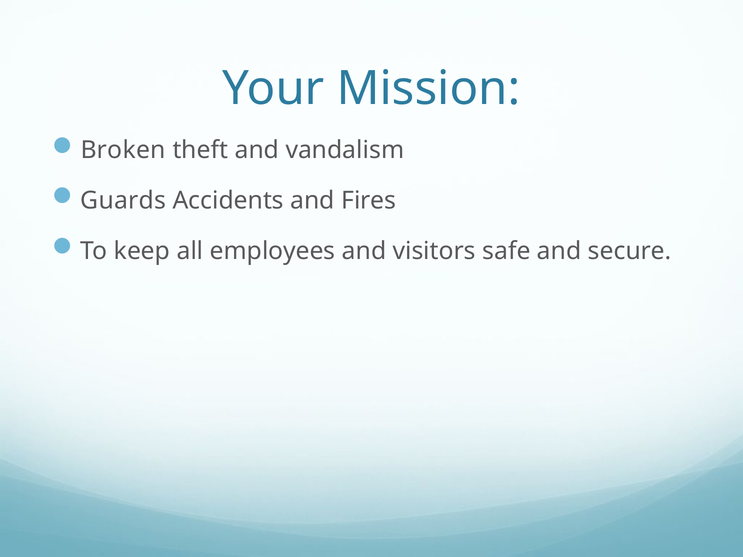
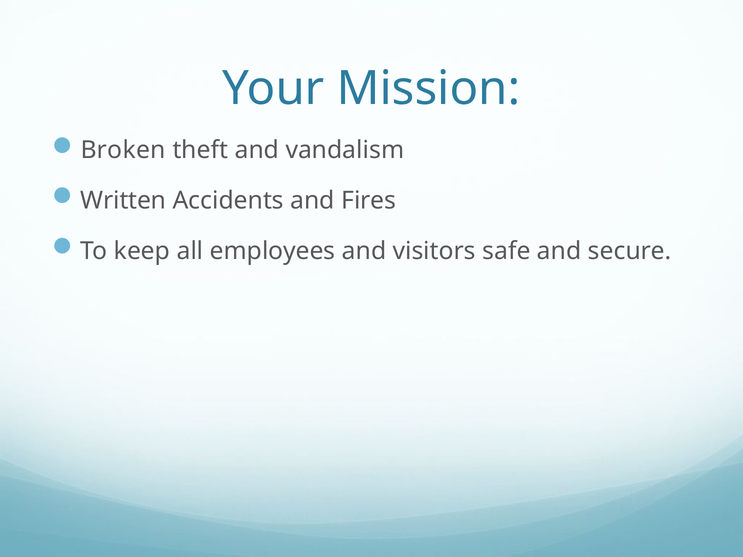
Guards: Guards -> Written (123, 201)
